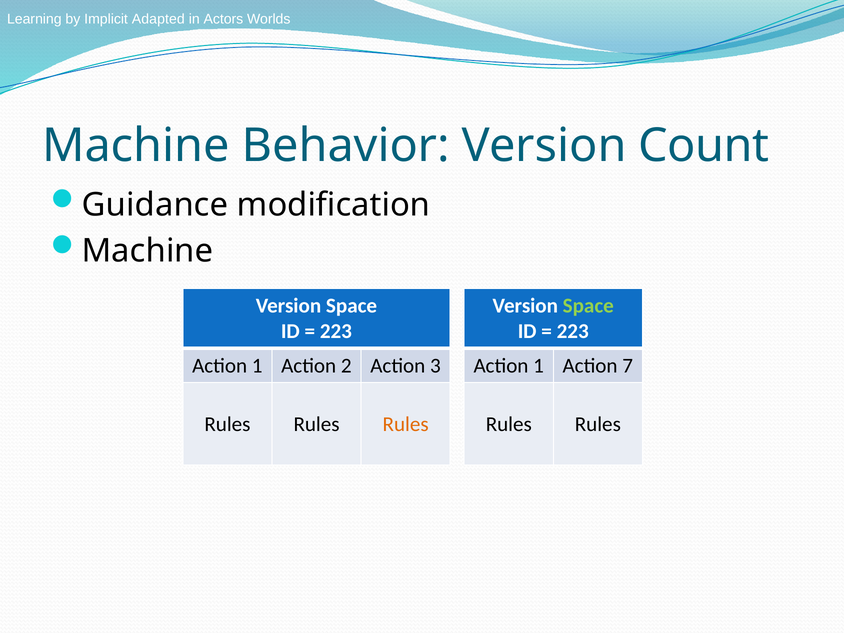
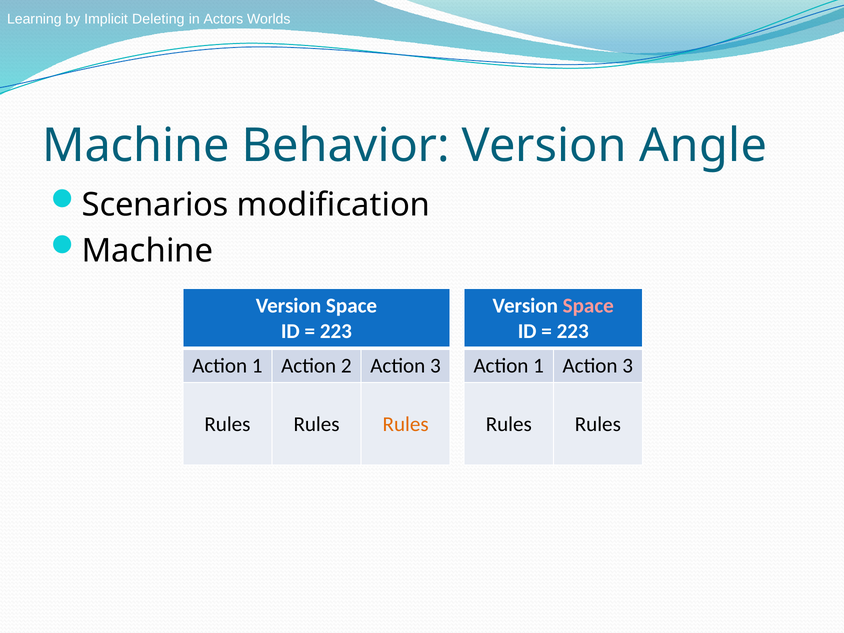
Adapted: Adapted -> Deleting (158, 19)
Count: Count -> Angle (703, 146)
Guidance: Guidance -> Scenarios (155, 205)
Space colour: light green -> pink (588, 306)
1 Action 7: 7 -> 3 (628, 366)
